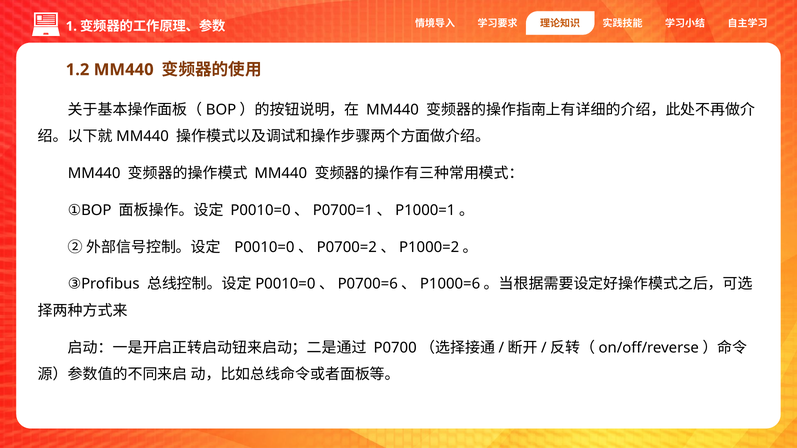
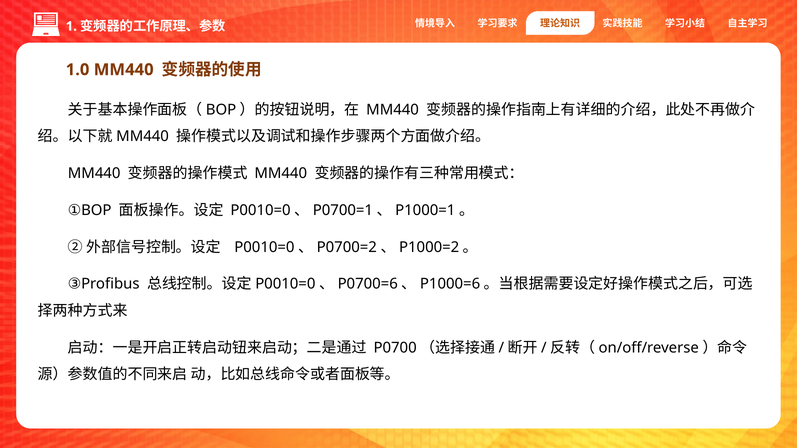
1.2: 1.2 -> 1.0 (78, 70)
